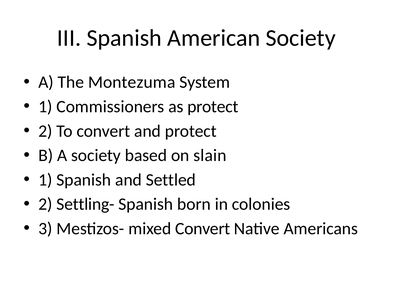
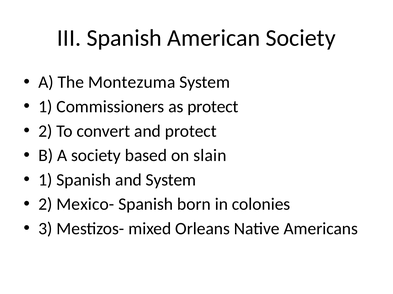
and Settled: Settled -> System (171, 180)
Settling-: Settling- -> Mexico- (85, 205)
mixed Convert: Convert -> Orleans (203, 229)
